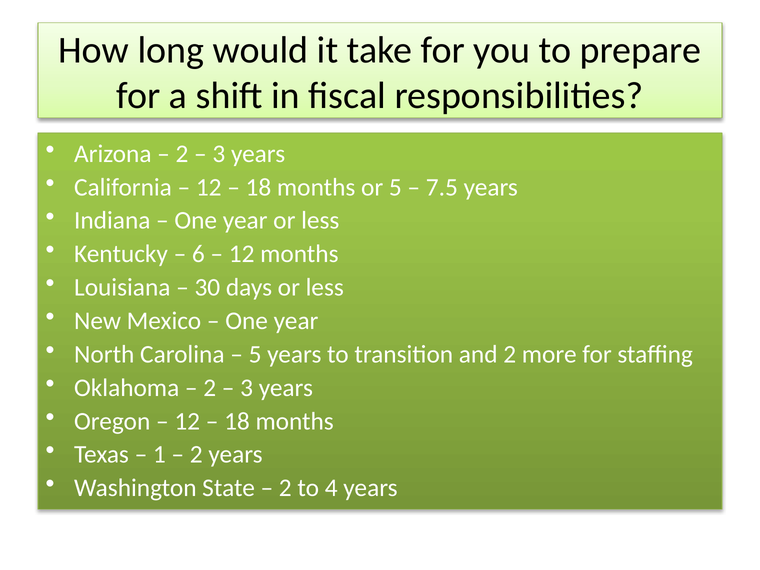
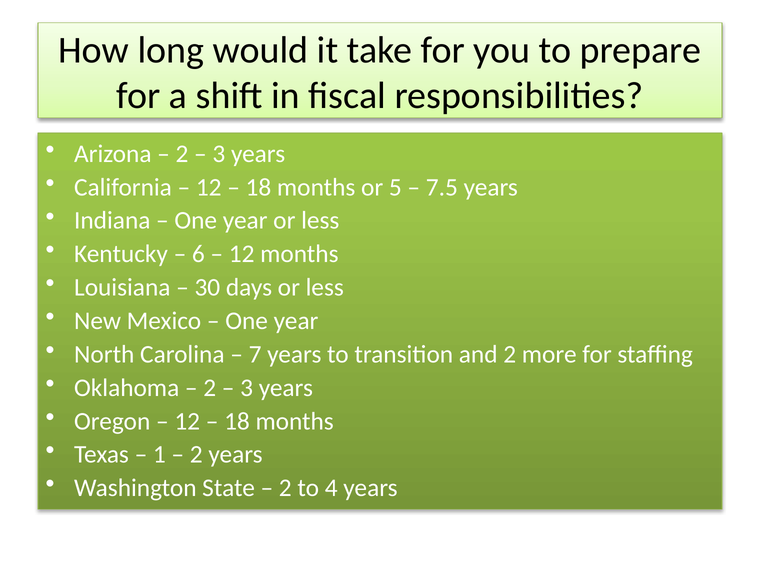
5: 5 -> 7 (255, 354)
